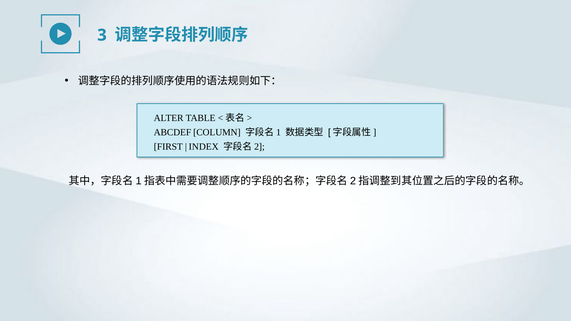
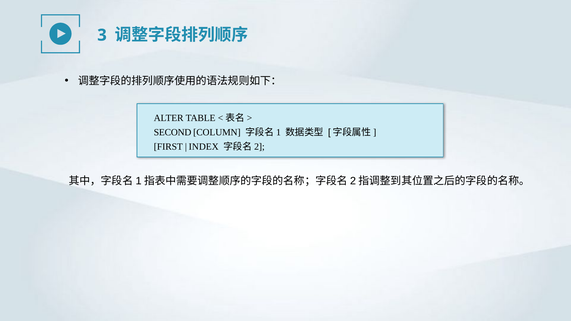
ABCDEF: ABCDEF -> SECOND (173, 132)
